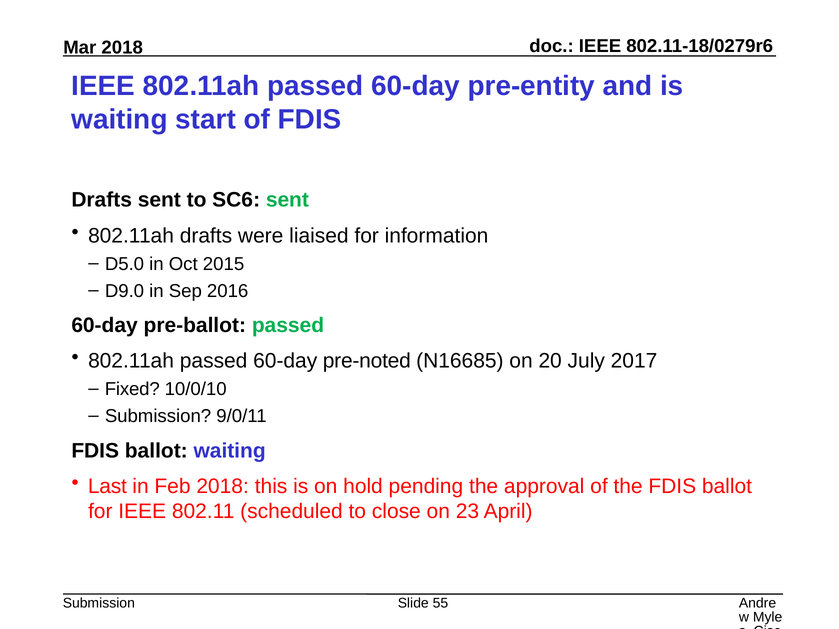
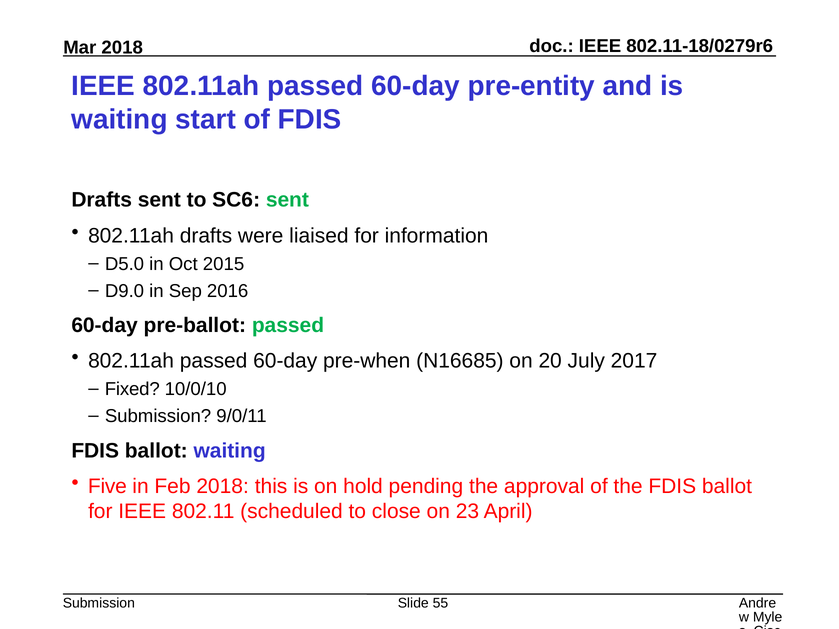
pre-noted: pre-noted -> pre-when (367, 361)
Last: Last -> Five (107, 487)
